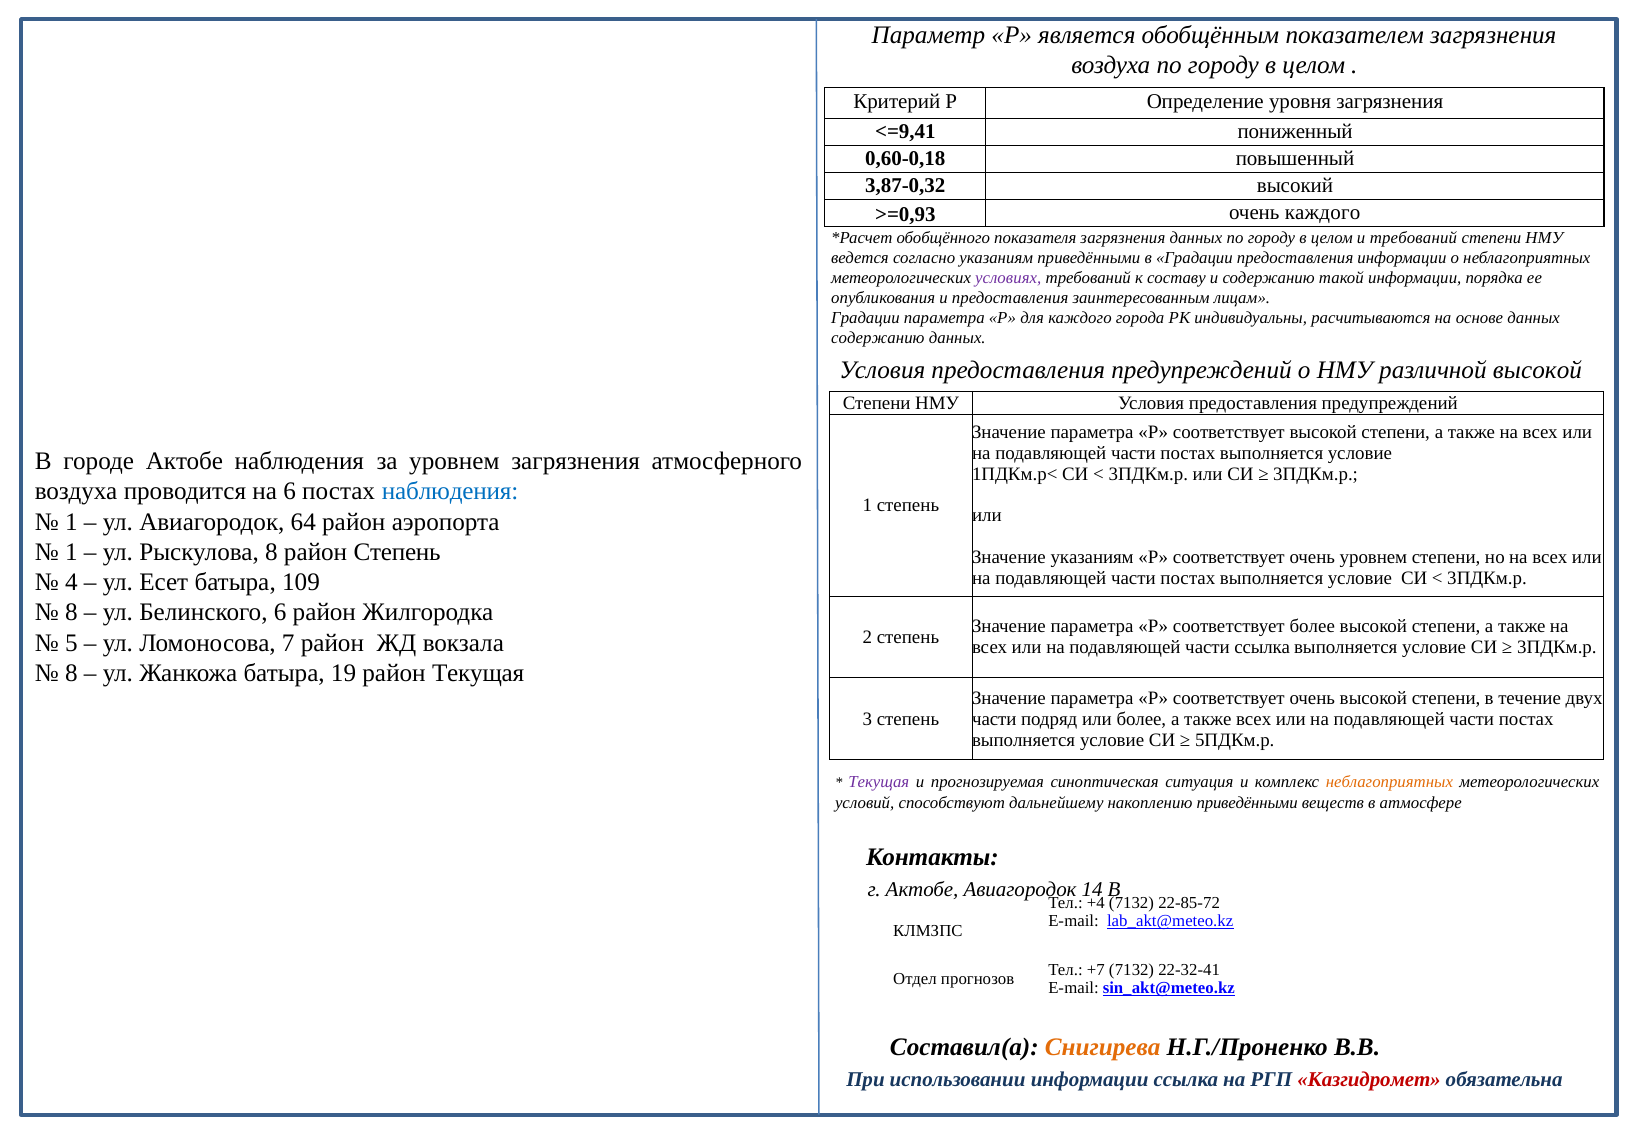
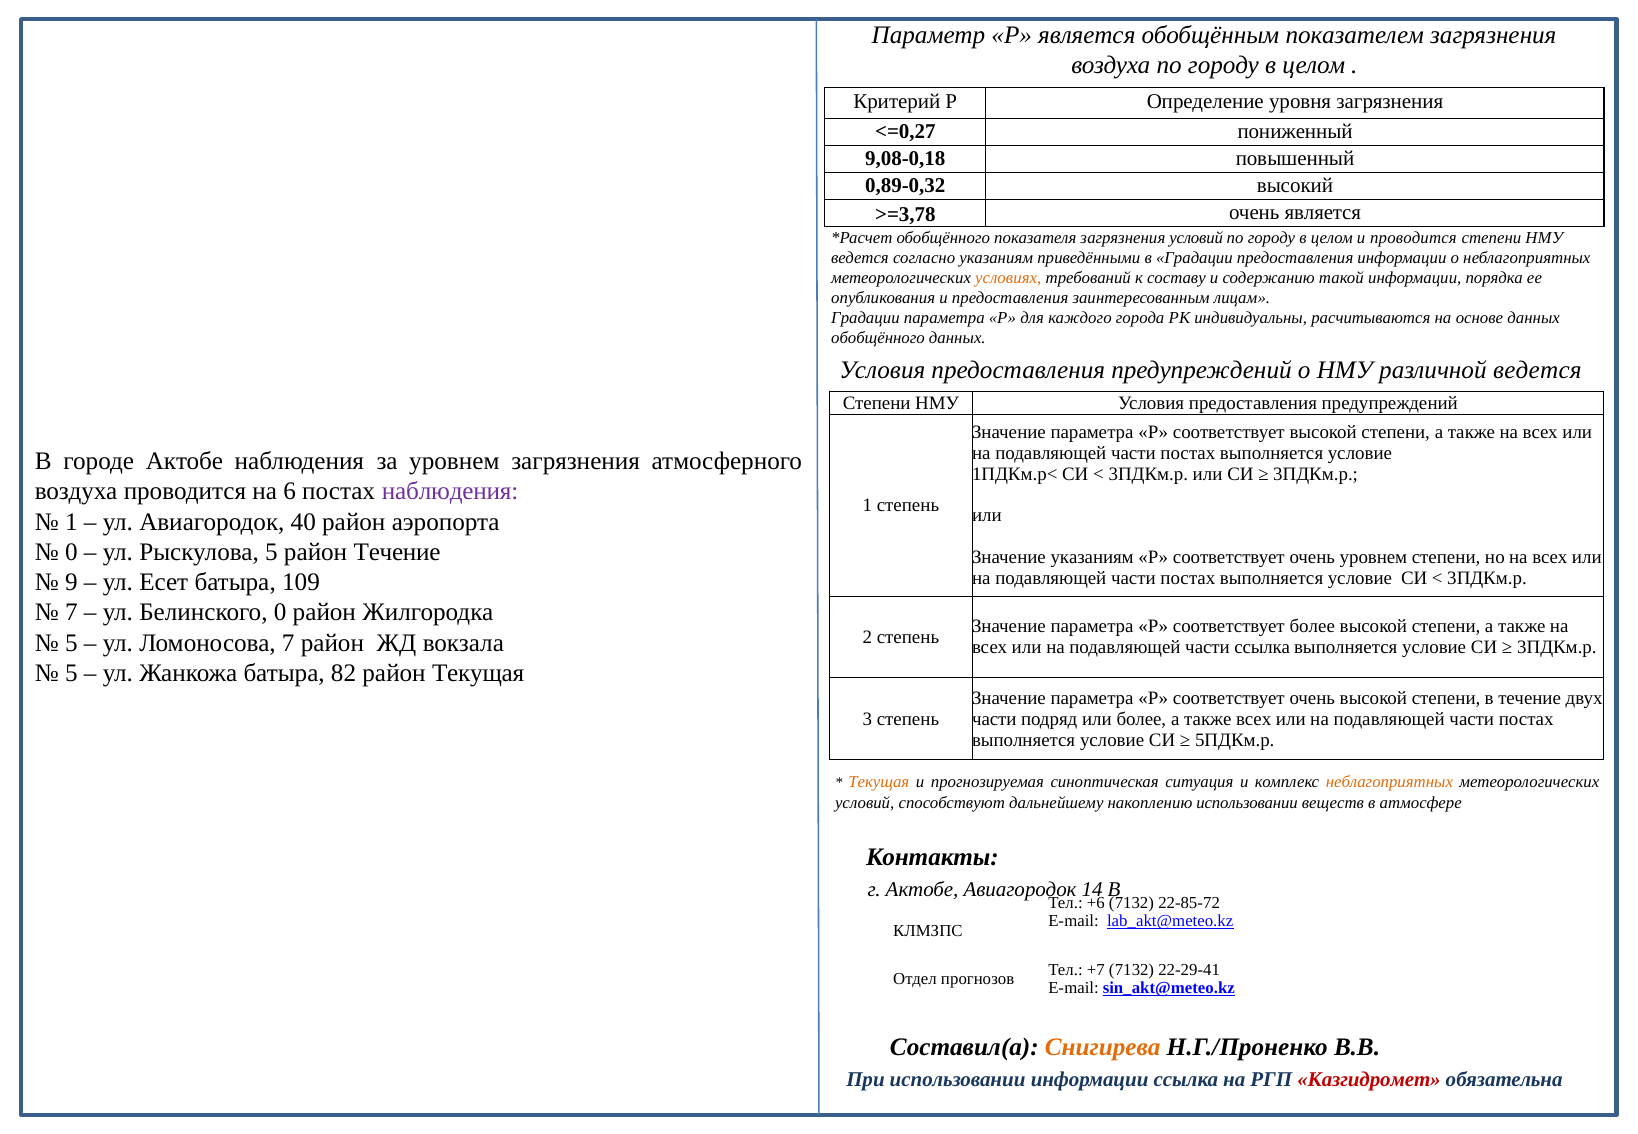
<=9,41: <=9,41 -> <=0,27 (905, 132)
0,60-0,18: 0,60-0,18 -> 9,08-0,18 (905, 159)
3,87-0,32: 3,87-0,32 -> 0,89-0,32 (905, 186)
>=0,93: >=0,93 -> >=3,78 (905, 215)
очень каждого: каждого -> является (1323, 212)
загрязнения данных: данных -> условий (1196, 238)
и требований: требований -> проводится (1413, 238)
условиях colour: purple -> orange (1008, 278)
содержанию: содержанию -> обобщённого (878, 338)
различной высокой: высокой -> ведется (1537, 370)
наблюдения colour: blue -> purple (450, 492)
64: 64 -> 40 (303, 522)
1: 1 -> 0 (71, 552)
Рыскулова 8: 8 -> 5 (271, 552)
район Степень: Степень -> Течение (397, 552)
4: 4 -> 9 (71, 582)
8: 8 -> 7 (71, 613)
Белинского 6: 6 -> 0 (280, 613)
8: 8 -> 5 (71, 673)
19: 19 -> 82 (344, 673)
Текущая colour: purple -> orange (879, 782)
накоплению приведёнными: приведёнными -> использовании (1247, 803)
+4: +4 -> +6 (1096, 903)
22-32-41: 22-32-41 -> 22-29-41 (1189, 970)
